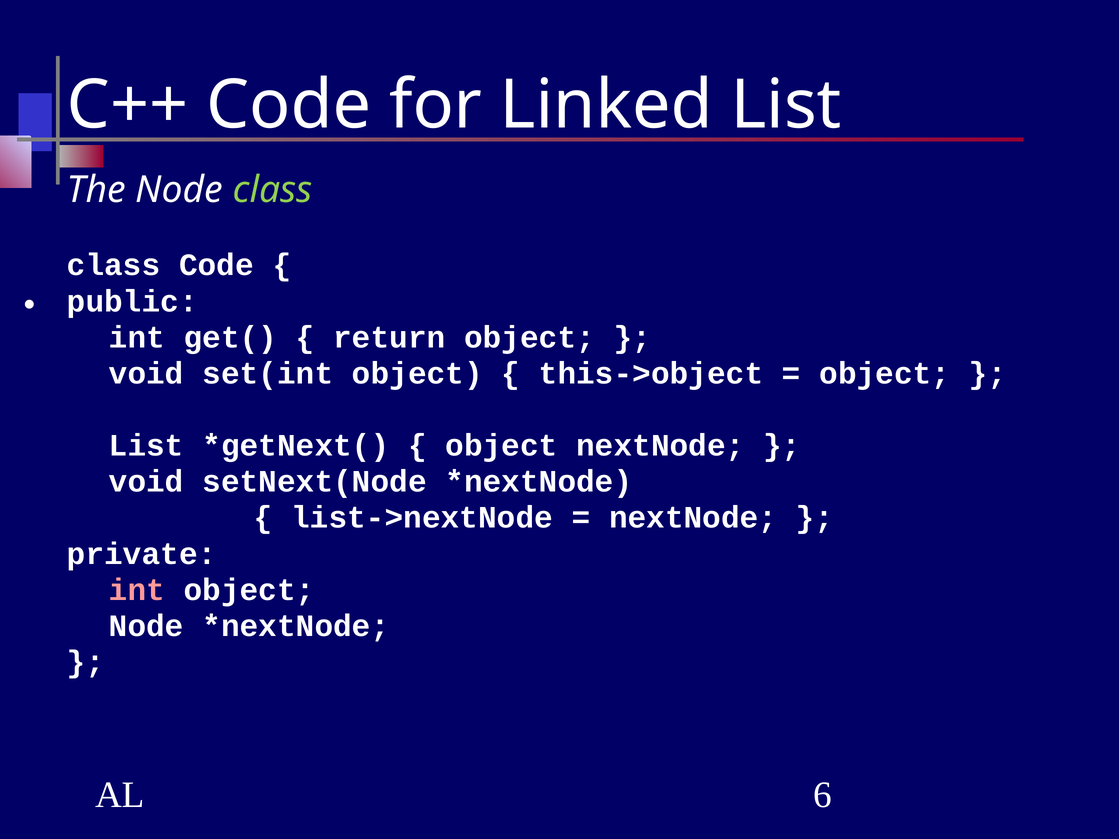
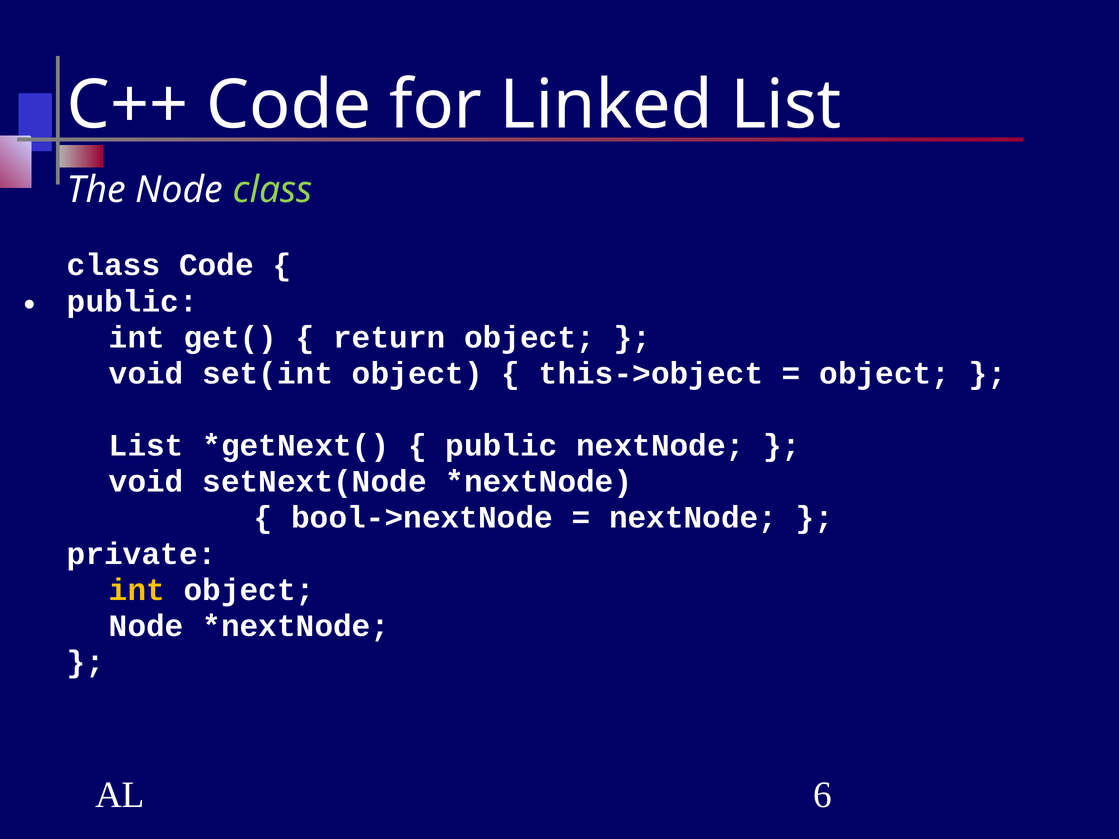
object: object -> public (501, 446)
list->nextNode: list->nextNode -> bool->nextNode (422, 518)
int colour: pink -> yellow (137, 590)
